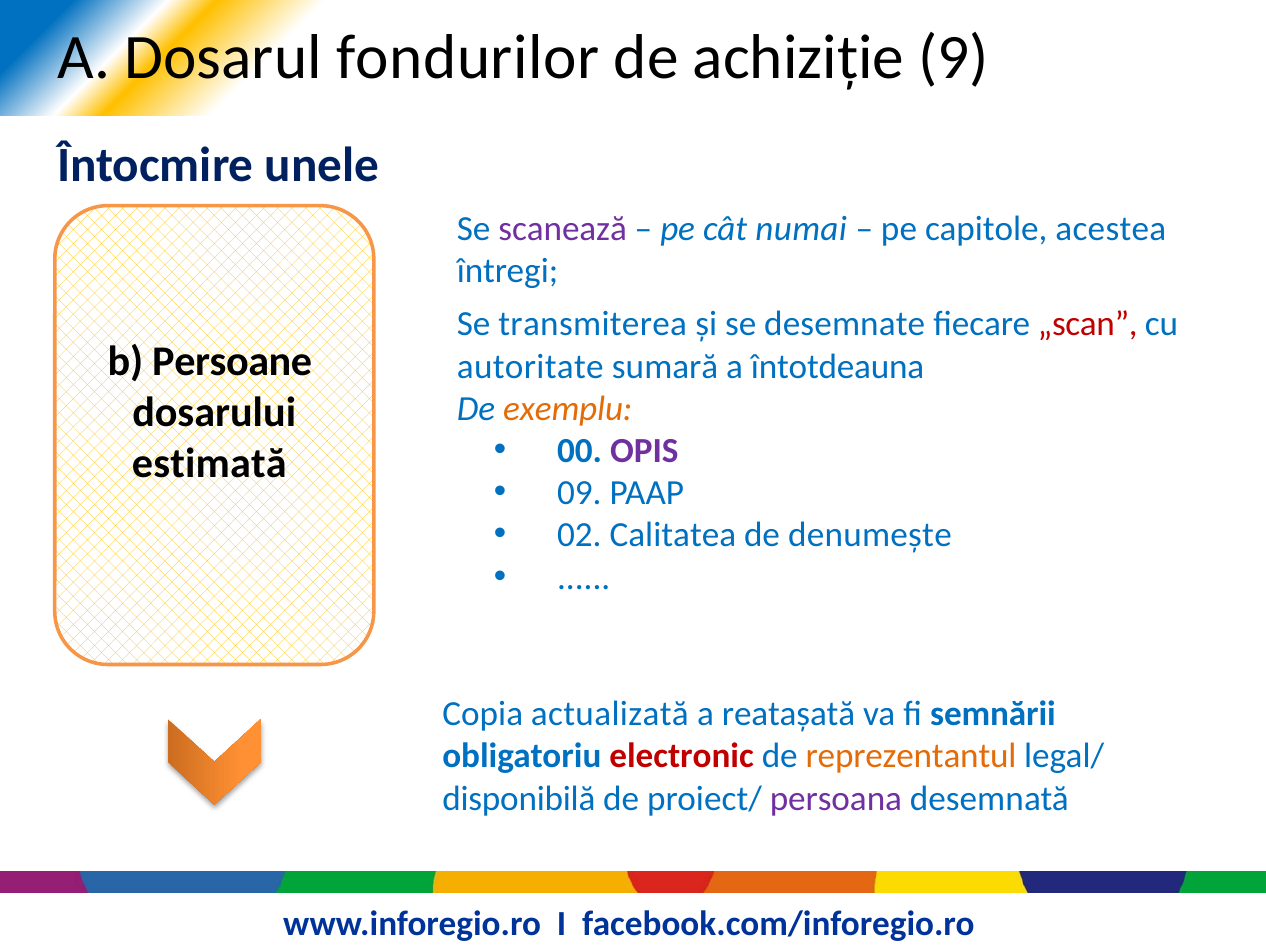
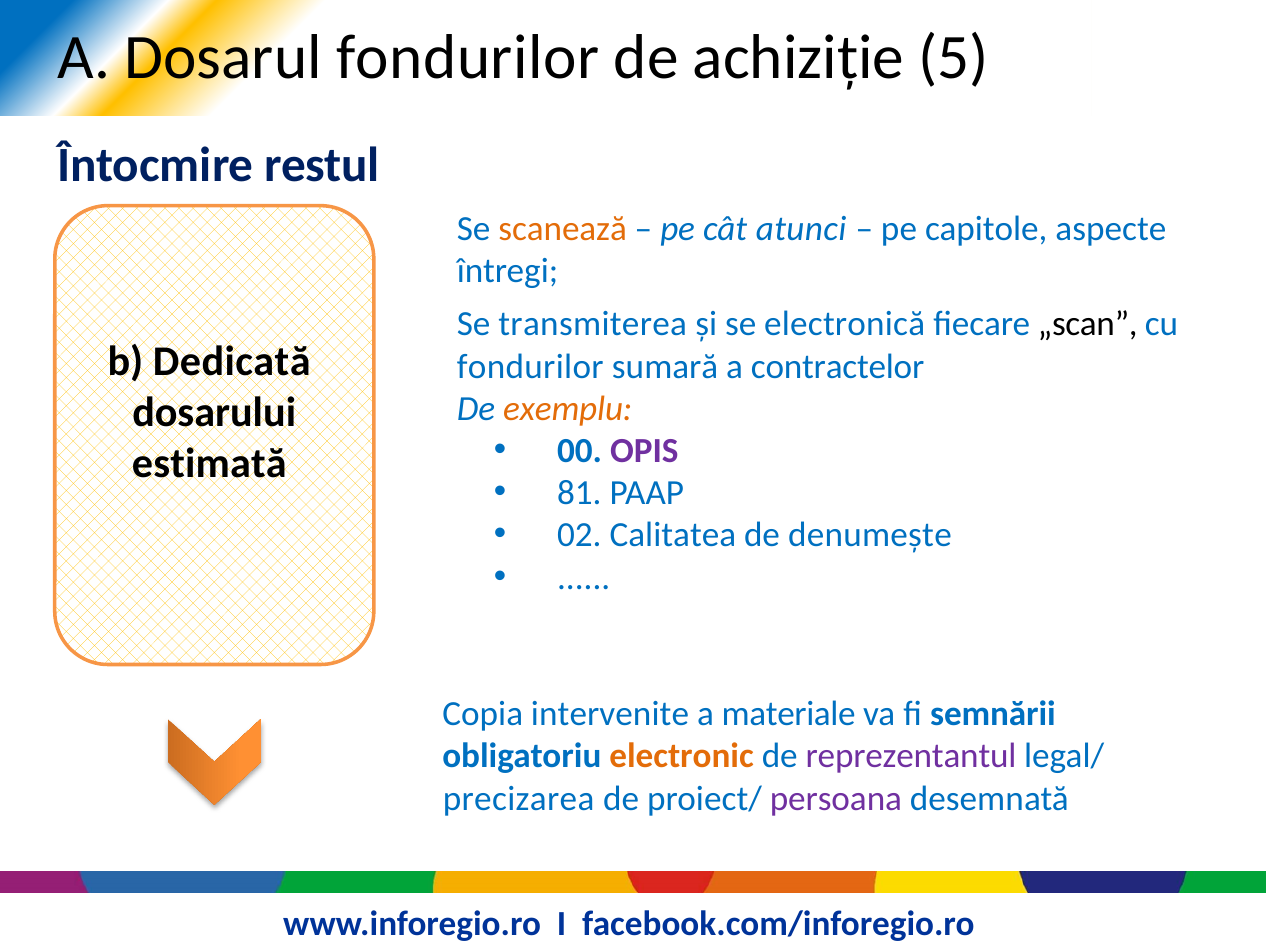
9: 9 -> 5 (954, 57)
unele: unele -> restul (322, 165)
scanează colour: purple -> orange (563, 229)
numai: numai -> atunci (801, 229)
acestea: acestea -> aspecte (1111, 229)
desemnate: desemnate -> electronică (845, 324)
„scan colour: red -> black (1088, 324)
Persoane: Persoane -> Dedicată (232, 362)
autoritate: autoritate -> fondurilor (530, 366)
întotdeauna: întotdeauna -> contractelor (838, 366)
09: 09 -> 81 (579, 493)
actualizată: actualizată -> intervenite (610, 714)
reatașată: reatașată -> materiale (789, 714)
electronic colour: red -> orange (682, 756)
reprezentantul colour: orange -> purple (911, 756)
disponibilă: disponibilă -> precizarea (519, 798)
